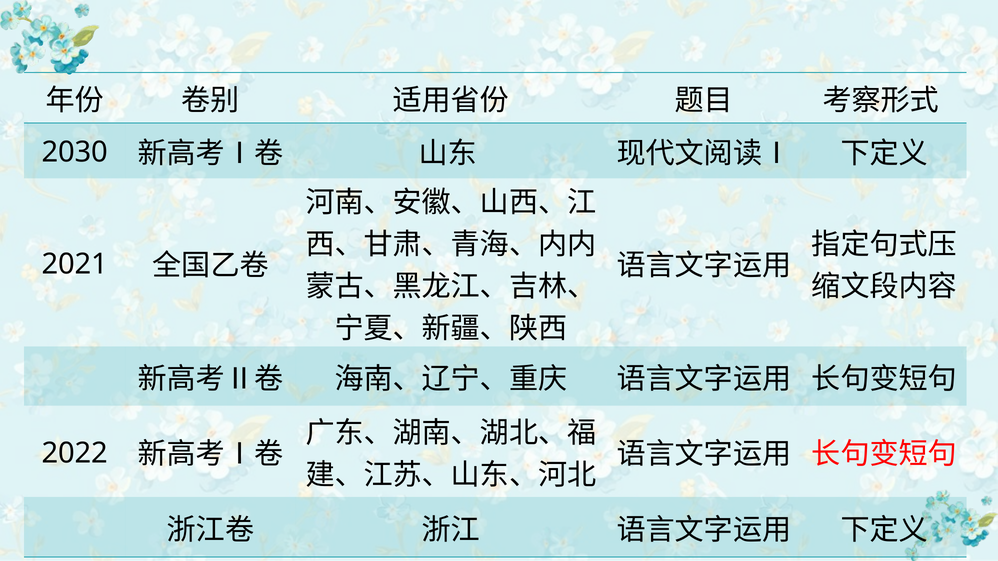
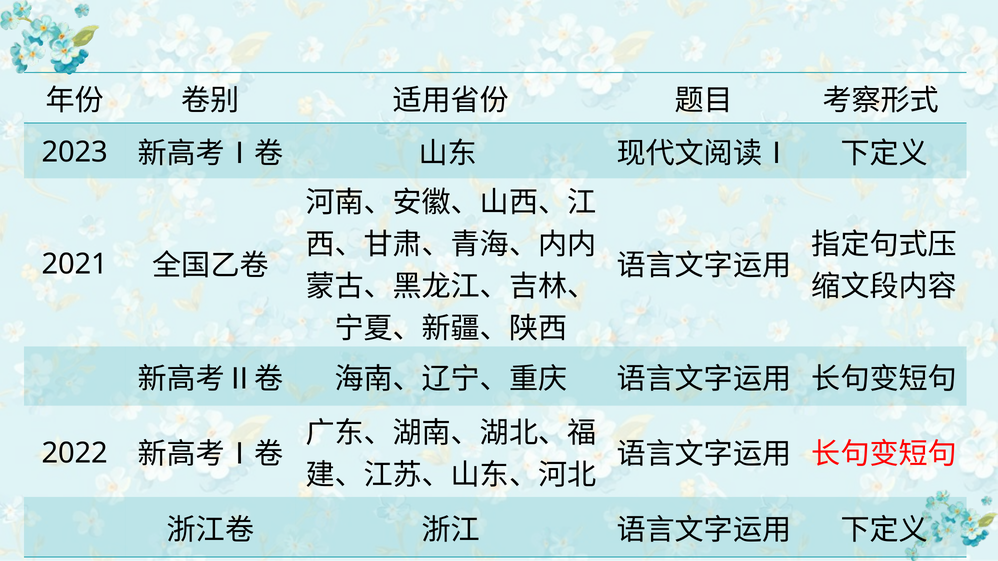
2030: 2030 -> 2023 (75, 152)
